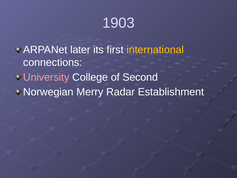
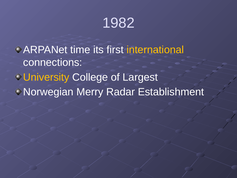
1903: 1903 -> 1982 (118, 23)
later: later -> time (80, 50)
University colour: pink -> yellow (46, 77)
Second: Second -> Largest (140, 77)
